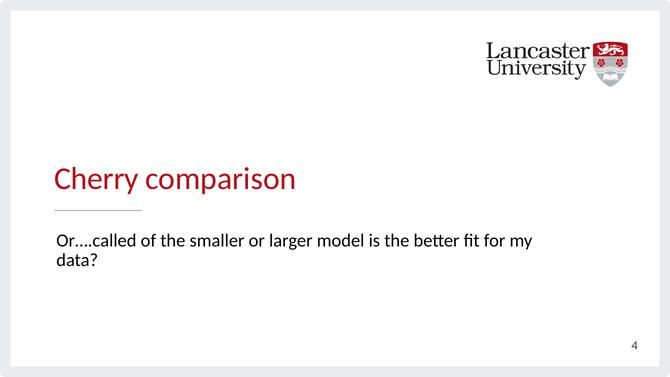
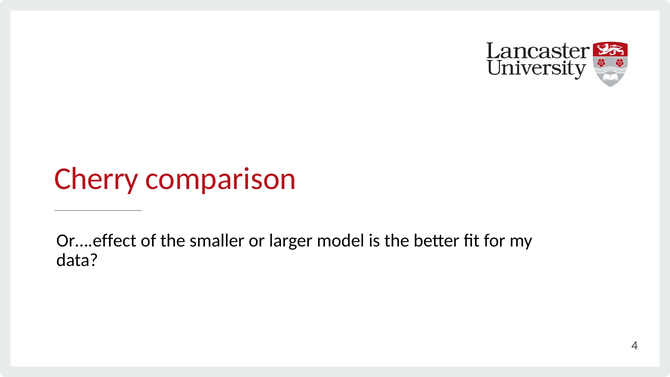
Or….called: Or….called -> Or….effect (96, 240)
